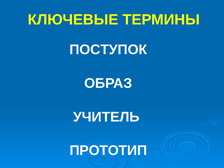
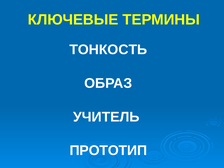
ПОСТУПОК: ПОСТУПОК -> ТОНКОСТЬ (108, 50)
